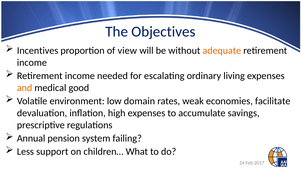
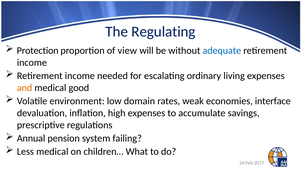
Objectives: Objectives -> Regulating (164, 32)
Incentives: Incentives -> Protection (38, 51)
adequate colour: orange -> blue (222, 51)
facilitate: facilitate -> interface (273, 101)
Less support: support -> medical (52, 152)
